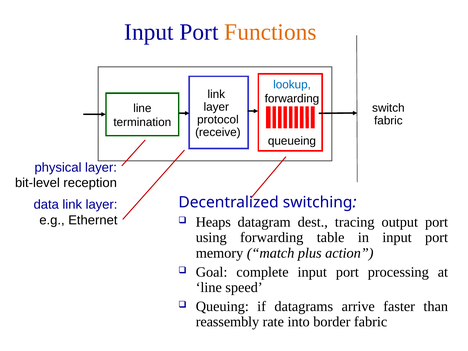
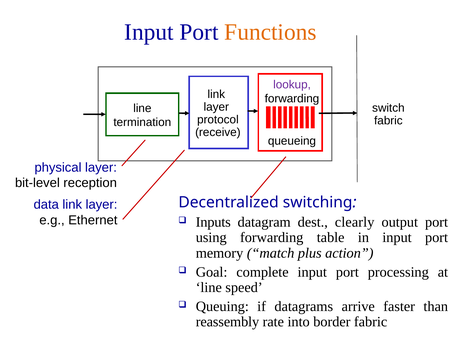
lookup colour: blue -> purple (292, 85)
Heaps: Heaps -> Inputs (213, 222)
tracing: tracing -> clearly (355, 222)
